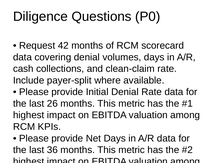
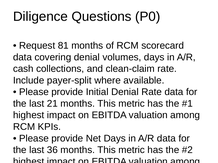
42: 42 -> 81 (63, 46)
26: 26 -> 21 (52, 104)
